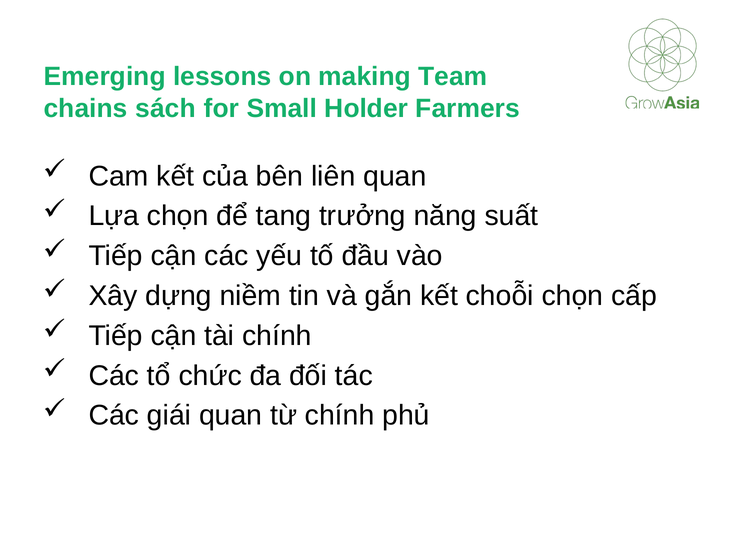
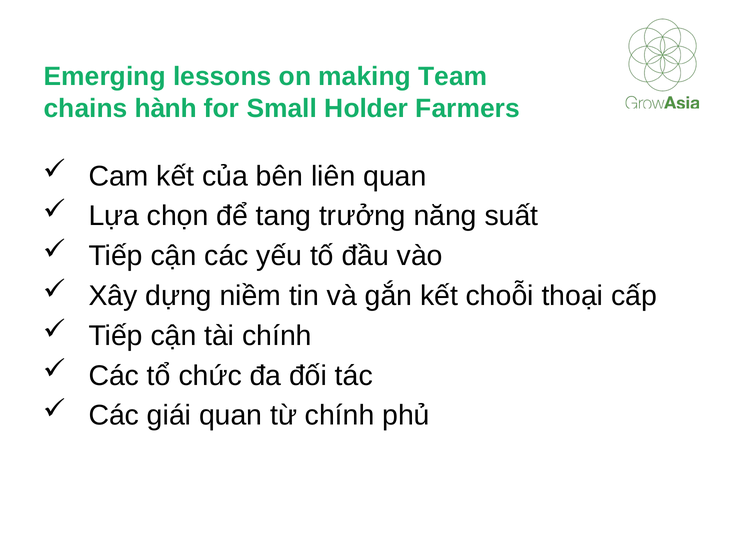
sách: sách -> hành (166, 108)
choỗi chọn: chọn -> thoại (572, 296)
